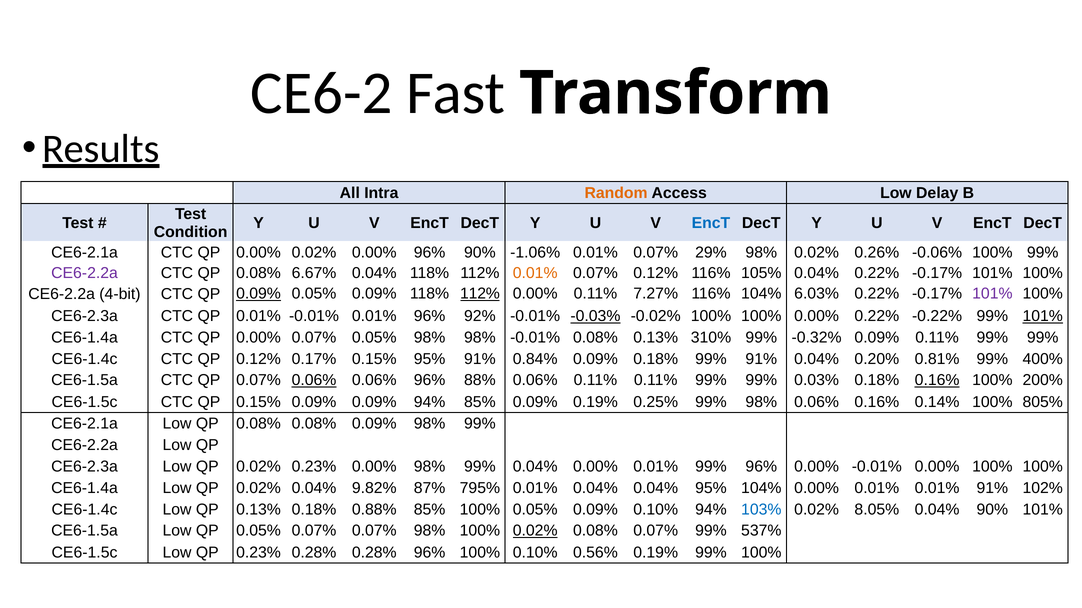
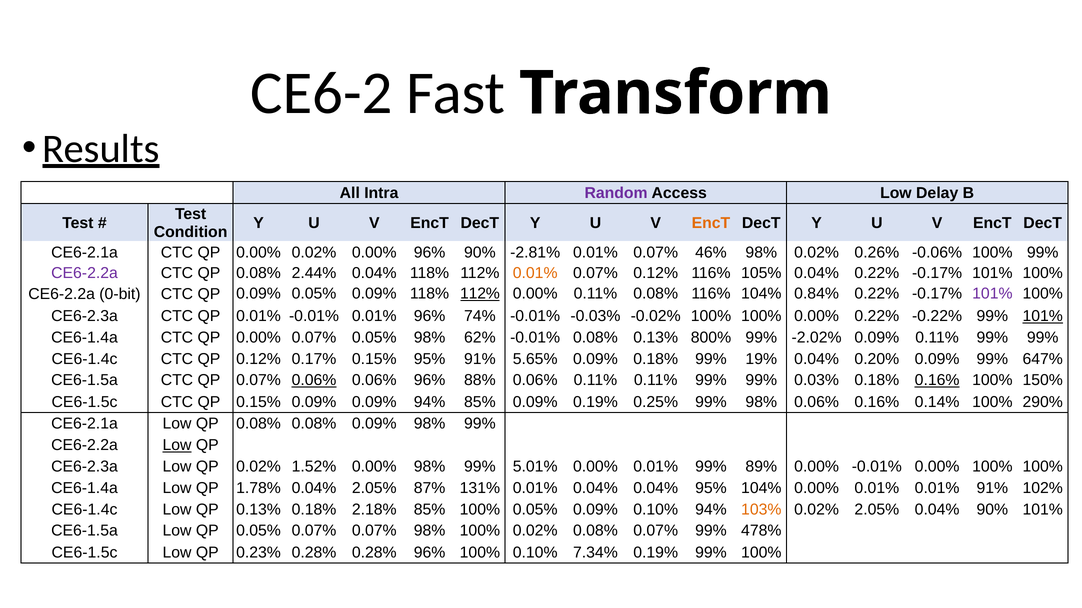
Random colour: orange -> purple (616, 193)
EncT colour: blue -> orange (711, 223)
-1.06%: -1.06% -> -2.81% (535, 253)
29%: 29% -> 46% (711, 253)
6.67%: 6.67% -> 2.44% (314, 273)
4-bit: 4-bit -> 0-bit (120, 294)
0.09% underline: present -> none (259, 294)
0.11% 7.27%: 7.27% -> 0.08% (656, 294)
6.03%: 6.03% -> 0.84% (817, 294)
92%: 92% -> 74% (480, 316)
-0.03% underline: present -> none (595, 316)
98% 98%: 98% -> 62% (480, 338)
310%: 310% -> 800% (711, 338)
-0.32%: -0.32% -> -2.02% (817, 338)
0.84%: 0.84% -> 5.65% (535, 359)
99% 91%: 91% -> 19% (761, 359)
0.20% 0.81%: 0.81% -> 0.09% (937, 359)
400%: 400% -> 647% (1043, 359)
200%: 200% -> 150% (1043, 381)
805%: 805% -> 290% (1043, 402)
Low underline: none -> present (177, 446)
0.02% 0.23%: 0.23% -> 1.52% (314, 467)
99% 0.04%: 0.04% -> 5.01% (535, 467)
99% 96%: 96% -> 89% (761, 467)
CE6-1.4a Low QP 0.02%: 0.02% -> 1.78% (259, 488)
0.04% 9.82%: 9.82% -> 2.05% (374, 488)
795%: 795% -> 131% (480, 488)
0.88%: 0.88% -> 2.18% (374, 510)
103% colour: blue -> orange (761, 510)
0.02% 8.05%: 8.05% -> 2.05% (877, 510)
0.02% underline: present -> none (535, 531)
537%: 537% -> 478% (761, 531)
0.56%: 0.56% -> 7.34% (595, 553)
